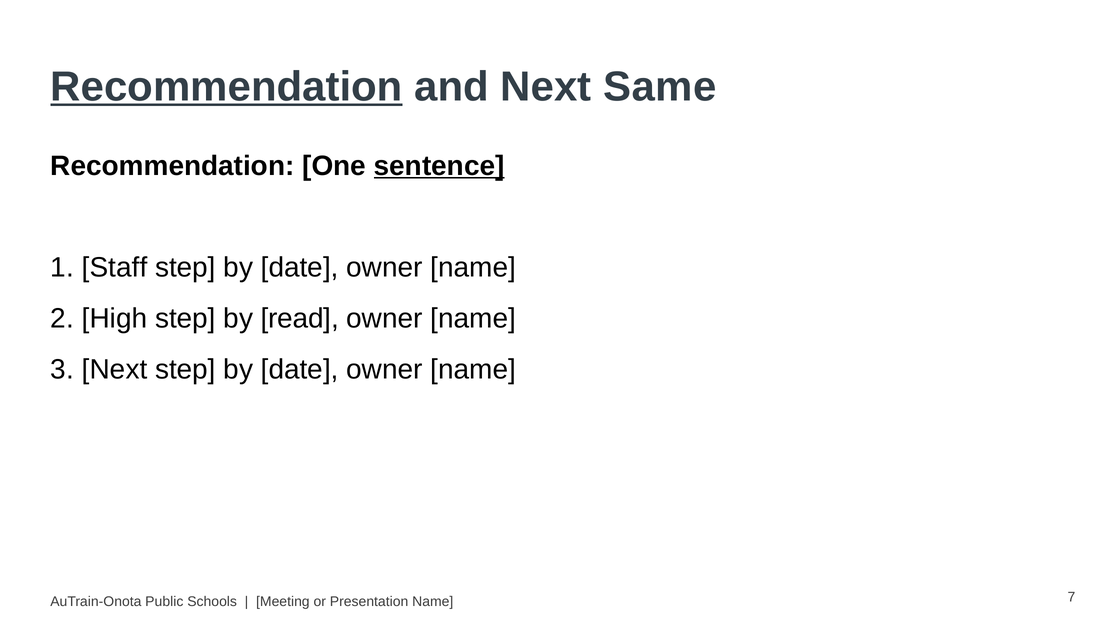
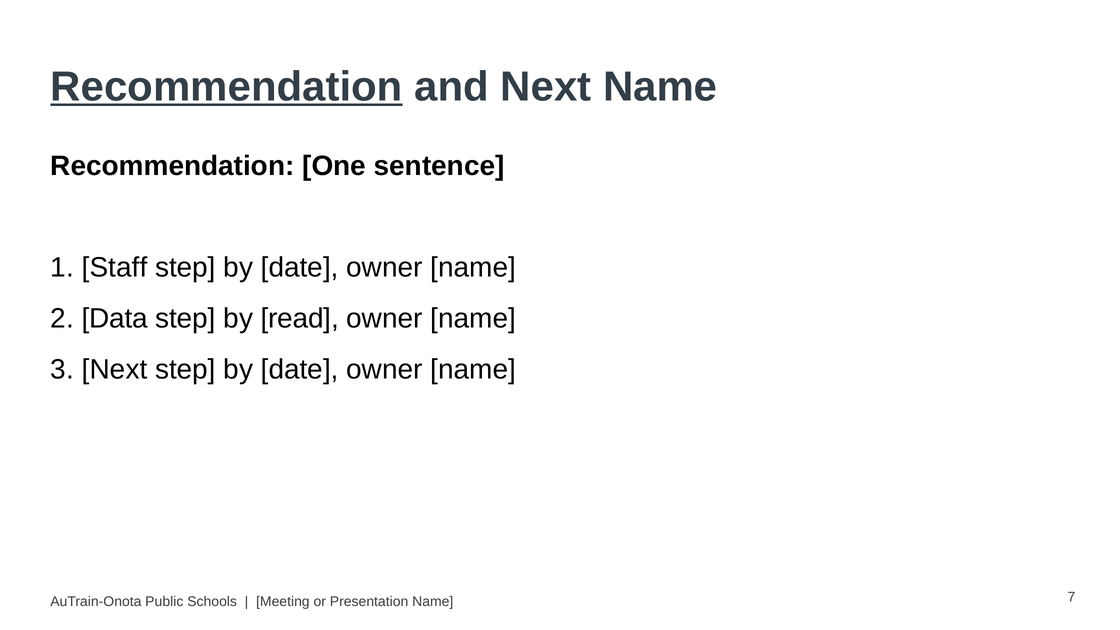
Next Same: Same -> Name (660, 87)
sentence underline: present -> none (439, 166)
High: High -> Data (115, 318)
